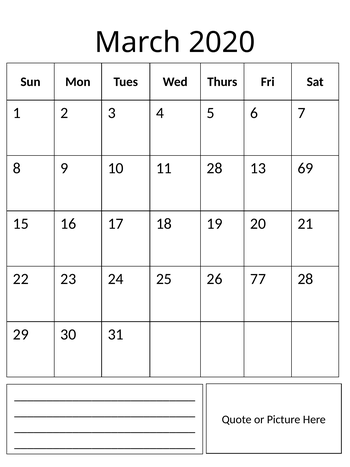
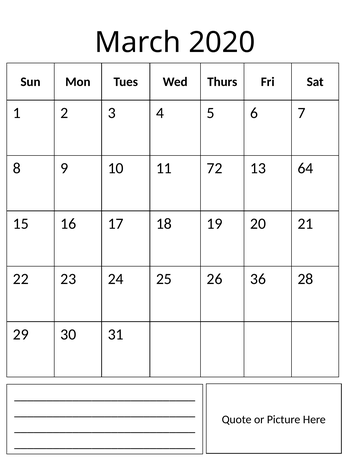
11 28: 28 -> 72 (215, 168)
69: 69 -> 64 (305, 168)
77: 77 -> 36 (258, 279)
